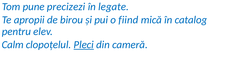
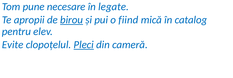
precizezi: precizezi -> necesare (66, 7)
birou underline: none -> present (72, 20)
Calm: Calm -> Evite (13, 45)
